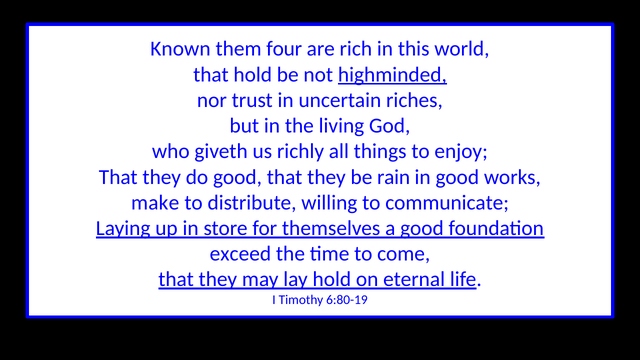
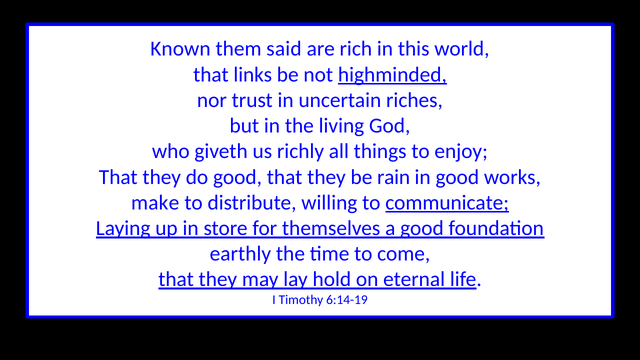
four: four -> said (284, 49)
that hold: hold -> links (253, 75)
communicate underline: none -> present (447, 203)
exceed: exceed -> earthly (240, 254)
6:80-19: 6:80-19 -> 6:14-19 (347, 300)
